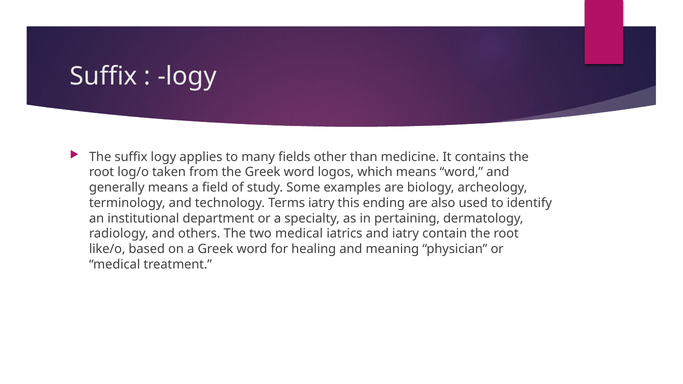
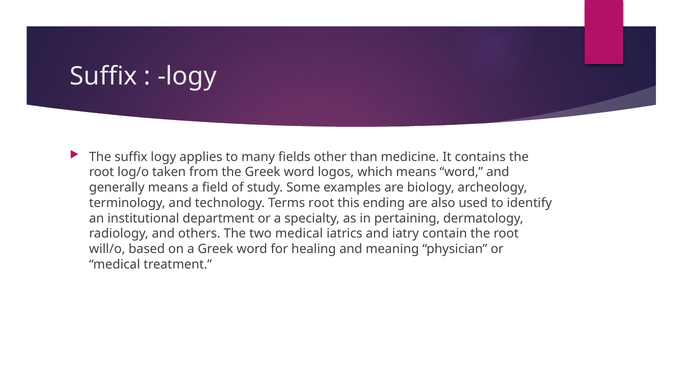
Terms iatry: iatry -> root (321, 203)
like/o: like/o -> will/o (107, 249)
